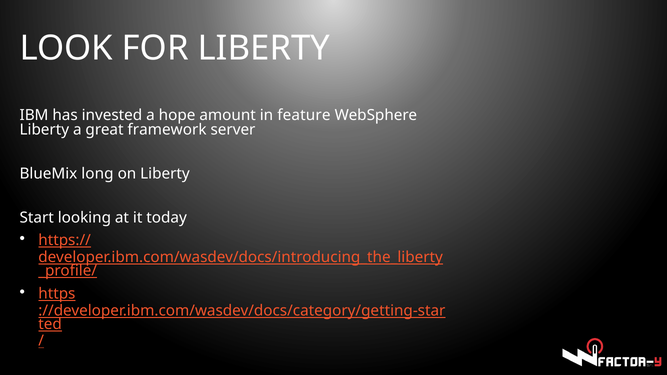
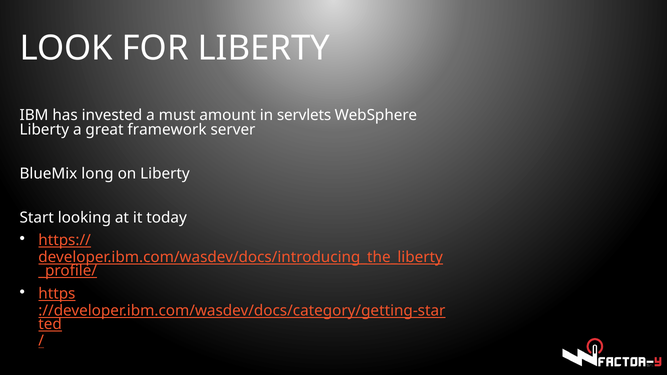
hope: hope -> must (177, 115)
feature: feature -> servlets (304, 115)
